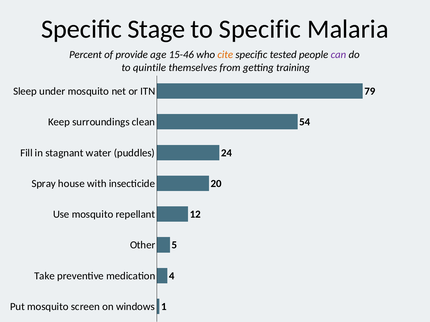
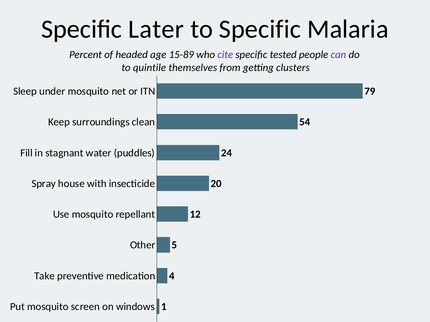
Stage: Stage -> Later (156, 29)
provide: provide -> headed (132, 55)
15-46: 15-46 -> 15-89 (181, 55)
cite colour: orange -> purple (225, 55)
training: training -> clusters (293, 68)
